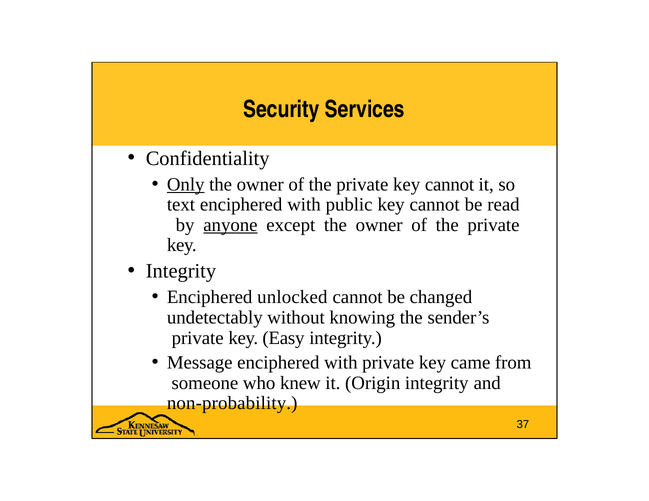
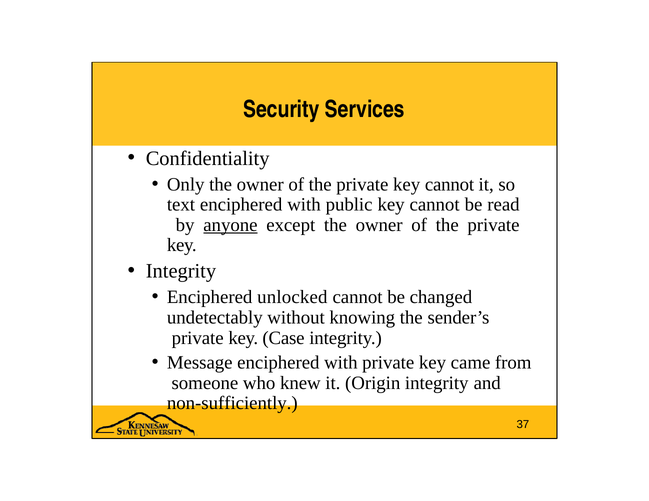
Only underline: present -> none (186, 185)
Easy: Easy -> Case (283, 338)
non-probability: non-probability -> non-sufficiently (232, 404)
